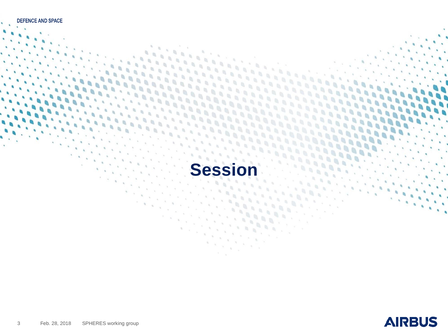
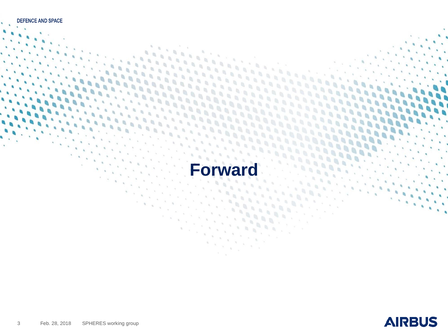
Session: Session -> Forward (224, 170)
